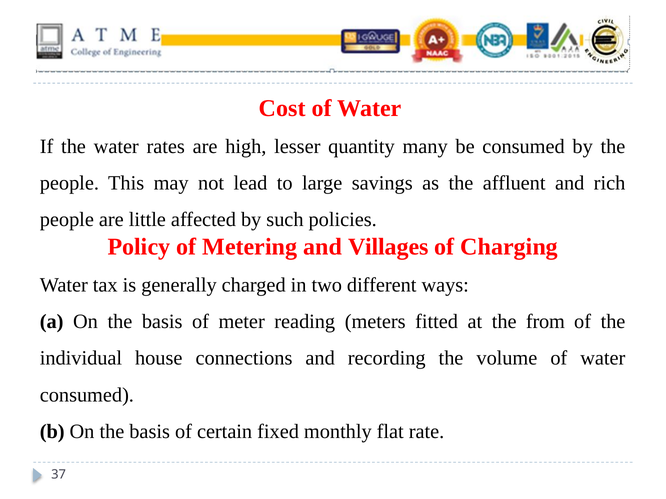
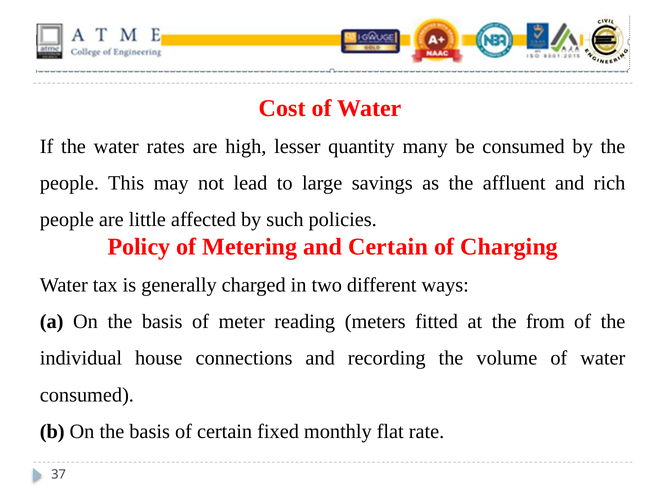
and Villages: Villages -> Certain (388, 247)
